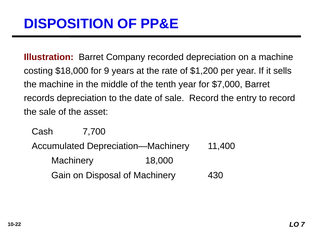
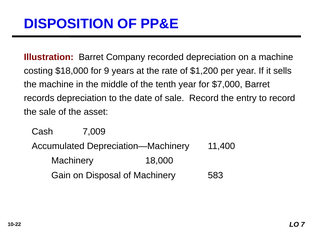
7,700: 7,700 -> 7,009 (94, 132)
430: 430 -> 583 (215, 176)
